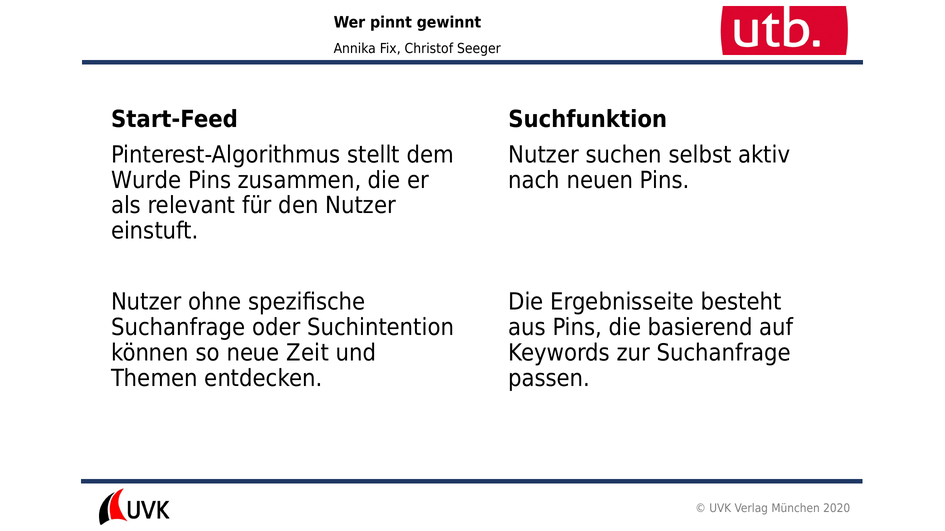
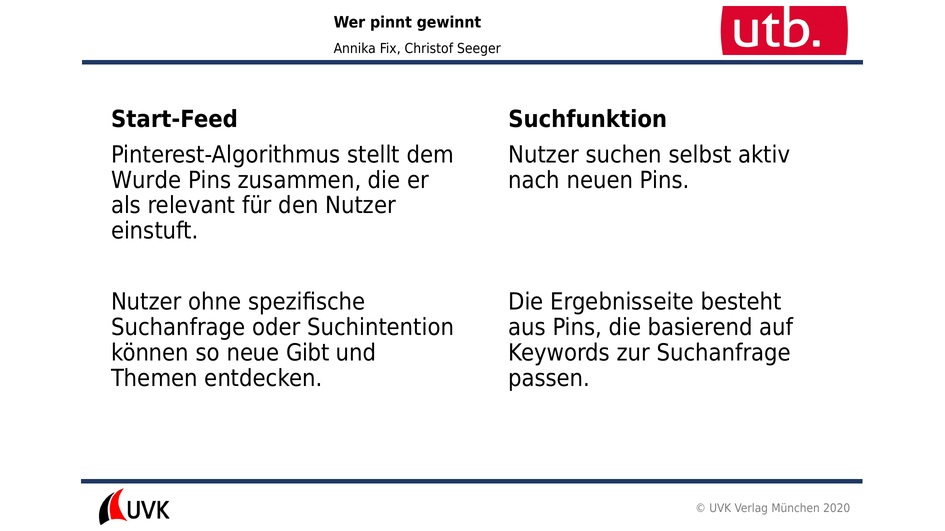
Zeit: Zeit -> Gibt (308, 353)
